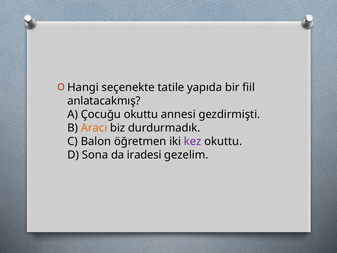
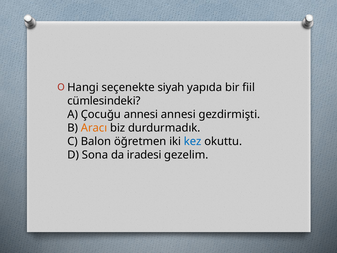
tatile: tatile -> siyah (171, 87)
anlatacakmış: anlatacakmış -> cümlesindeki (104, 101)
Çocuğu okuttu: okuttu -> annesi (141, 114)
kez colour: purple -> blue (193, 141)
